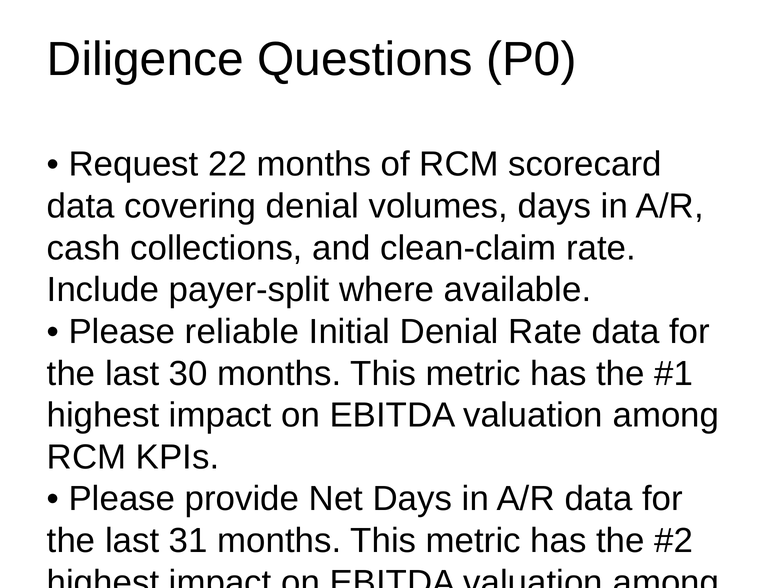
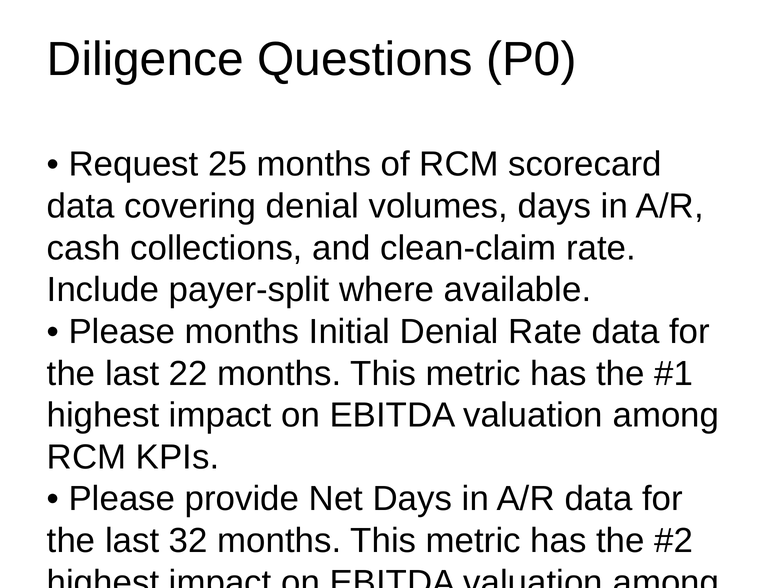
22: 22 -> 25 (228, 164)
Please reliable: reliable -> months (242, 332)
30: 30 -> 22 (188, 374)
31: 31 -> 32 (188, 541)
